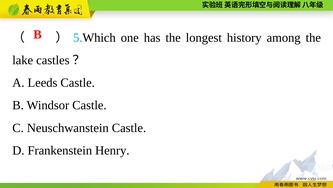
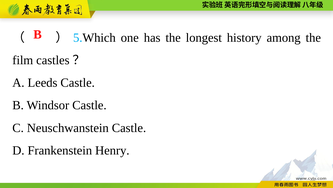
lake: lake -> film (23, 60)
